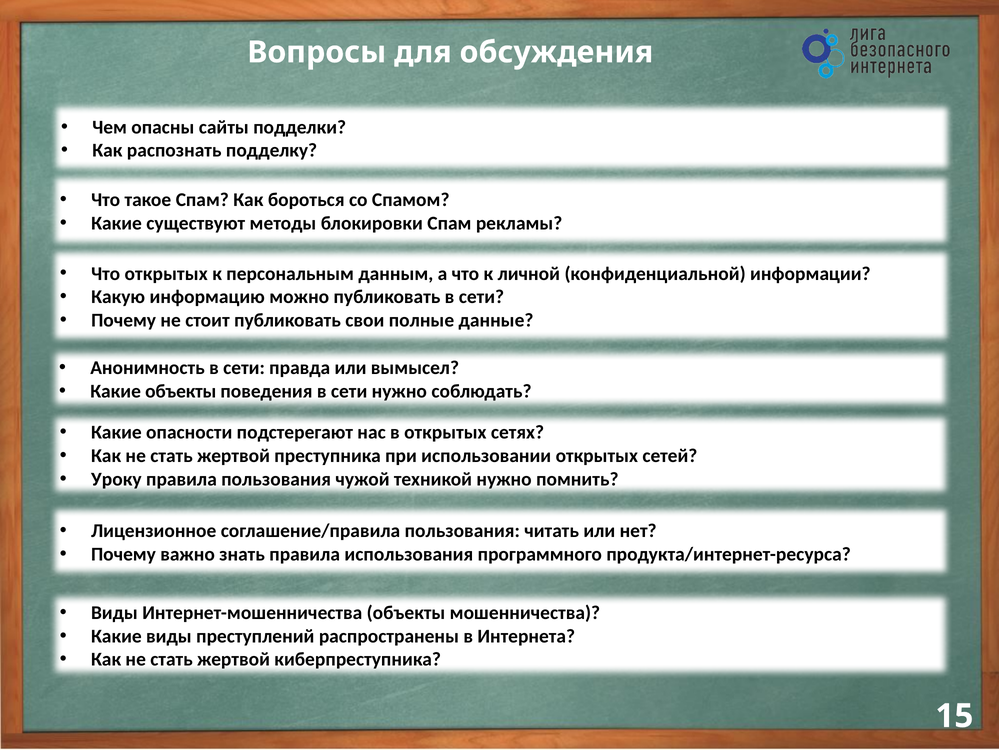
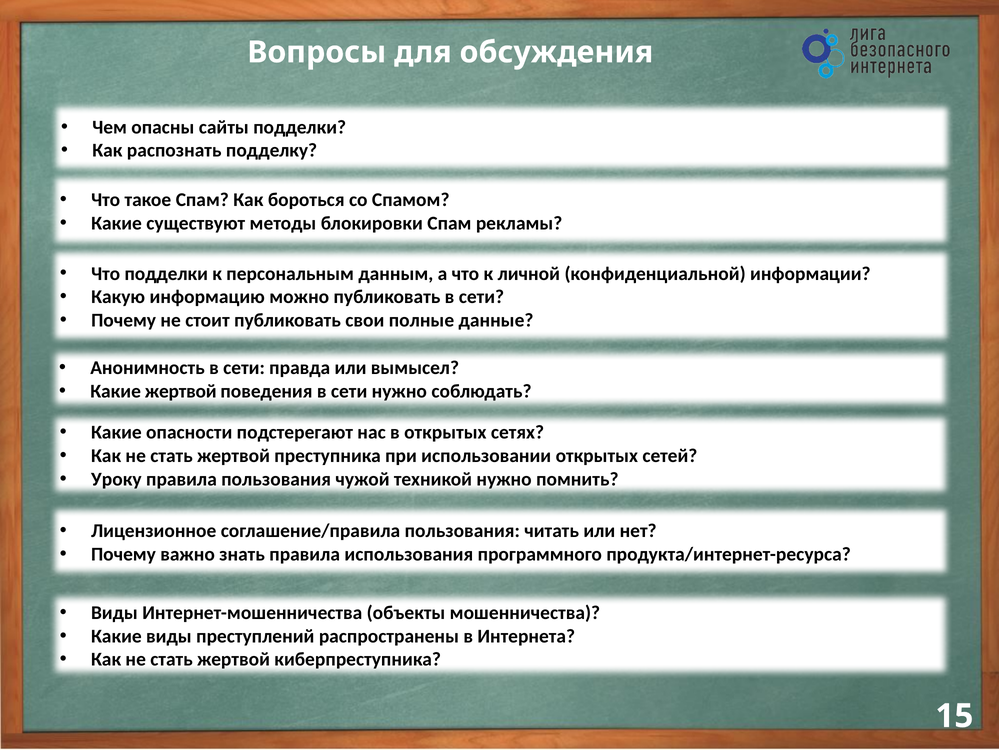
Что открытых: открытых -> подделки (166, 273)
Какие объекты: объекты -> жертвой (181, 391)
